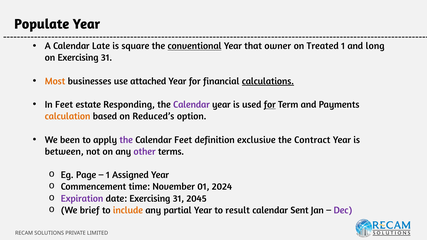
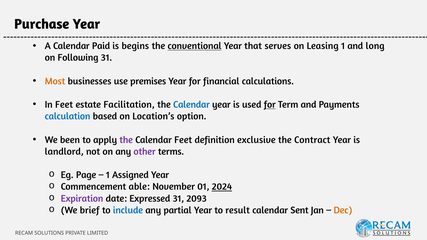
Populate: Populate -> Purchase (42, 24)
Late: Late -> Paid (101, 46)
square: square -> begins (135, 46)
owner: owner -> serves (278, 46)
Treated: Treated -> Leasing (323, 46)
on Exercising: Exercising -> Following (78, 58)
attached: attached -> premises (148, 81)
calculations underline: present -> none (268, 81)
Responding: Responding -> Facilitation (129, 105)
Calendar colour: purple -> blue (191, 105)
calculation colour: orange -> blue (68, 116)
Reduced’s: Reduced’s -> Location’s (153, 116)
between: between -> landlord (64, 152)
time: time -> able (139, 187)
2024 underline: none -> present (222, 187)
date Exercising: Exercising -> Expressed (150, 199)
2045: 2045 -> 2093 (197, 199)
include colour: orange -> blue (128, 210)
Dec colour: purple -> orange (343, 210)
